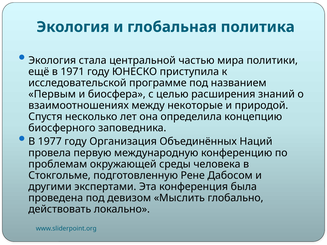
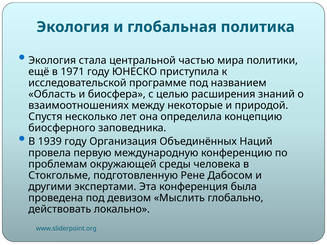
Первым: Первым -> Область (52, 94)
1977: 1977 -> 1939 (50, 142)
